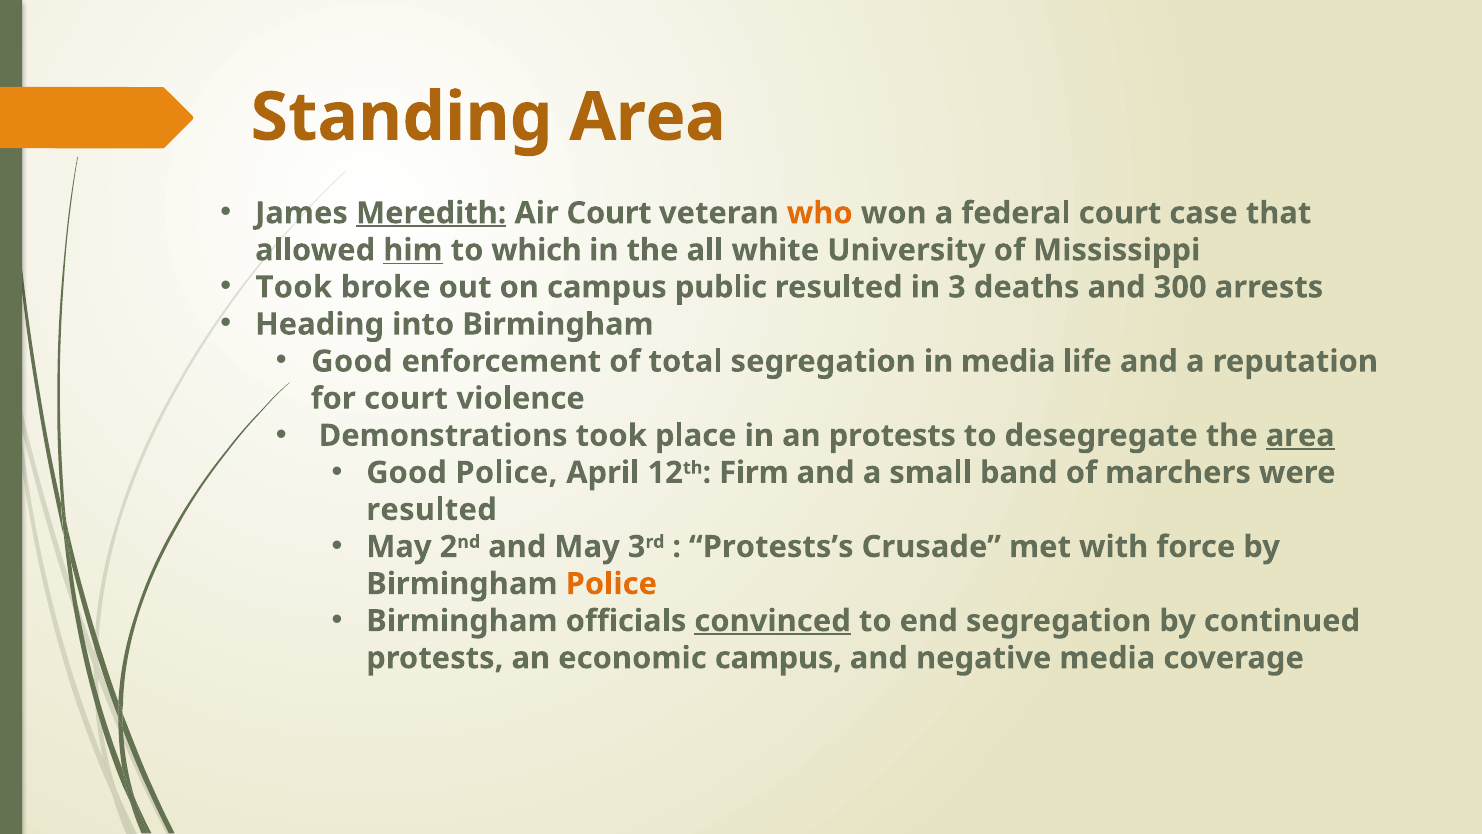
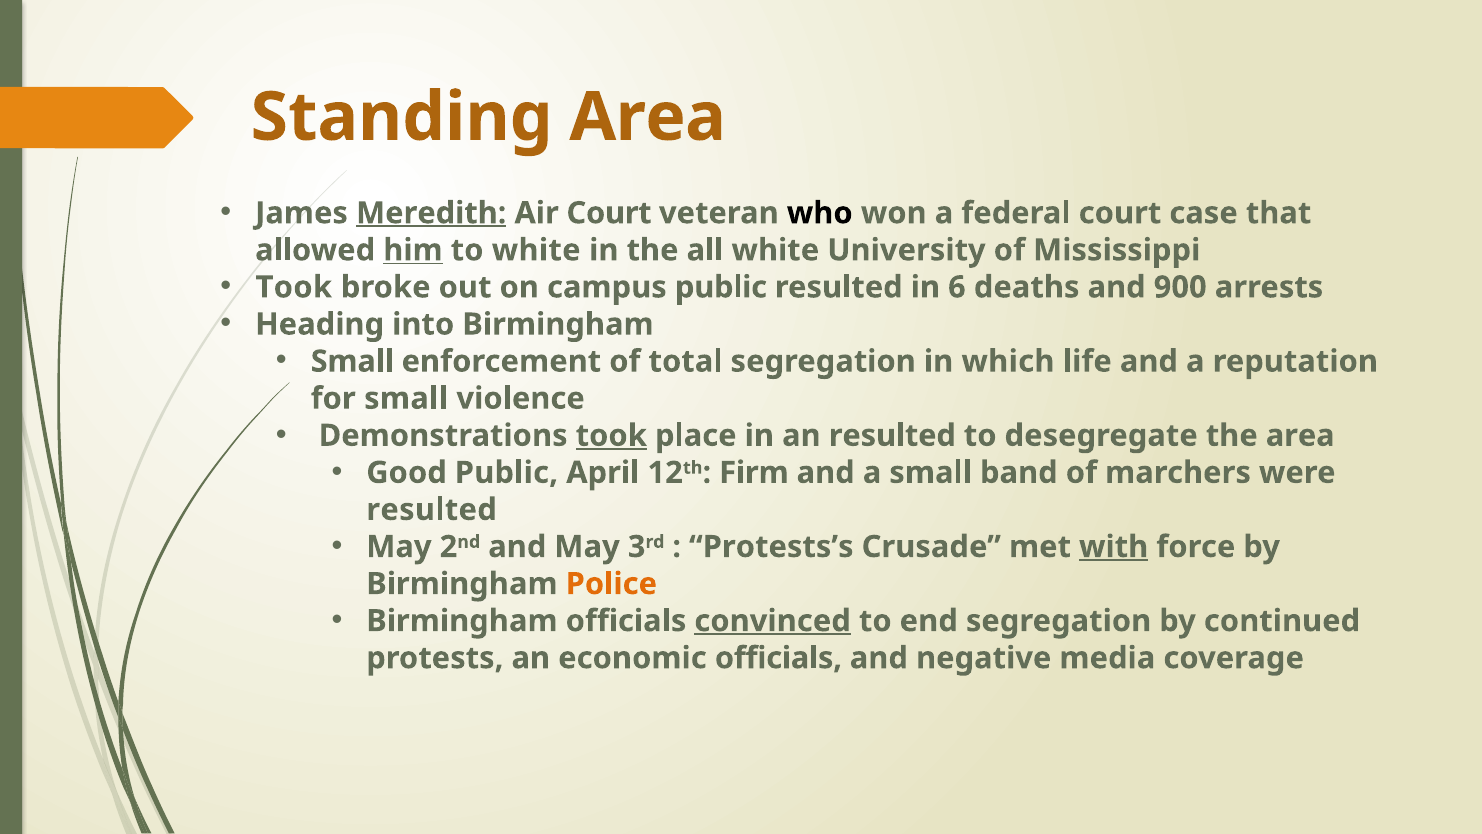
who colour: orange -> black (820, 213)
to which: which -> white (536, 250)
3: 3 -> 6 (957, 287)
300: 300 -> 900 (1180, 287)
Good: Good -> Small (352, 361)
in media: media -> which (1008, 361)
for court: court -> small (406, 398)
took underline: none -> present (611, 435)
an protests: protests -> resulted (892, 435)
area underline: present -> none (1300, 435)
Good Police: Police -> Public (506, 472)
with underline: none -> present (1114, 547)
economic campus: campus -> officials (778, 658)
